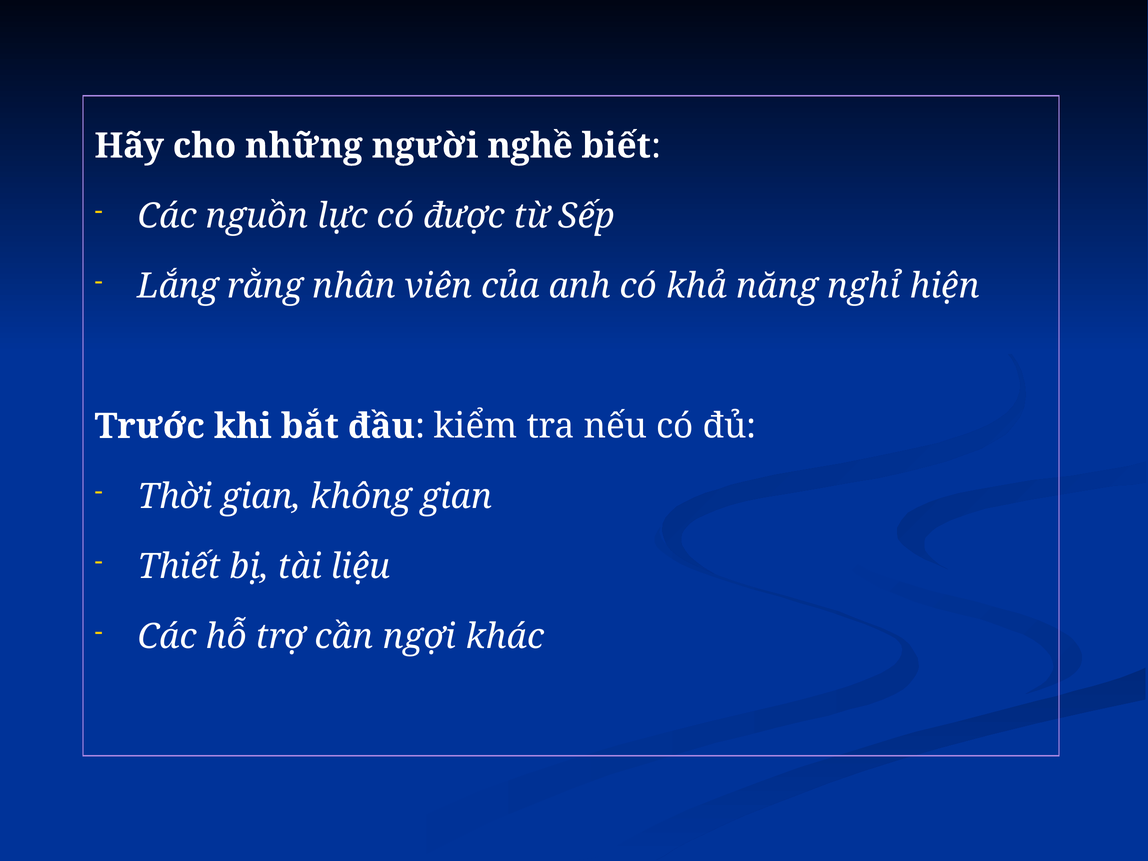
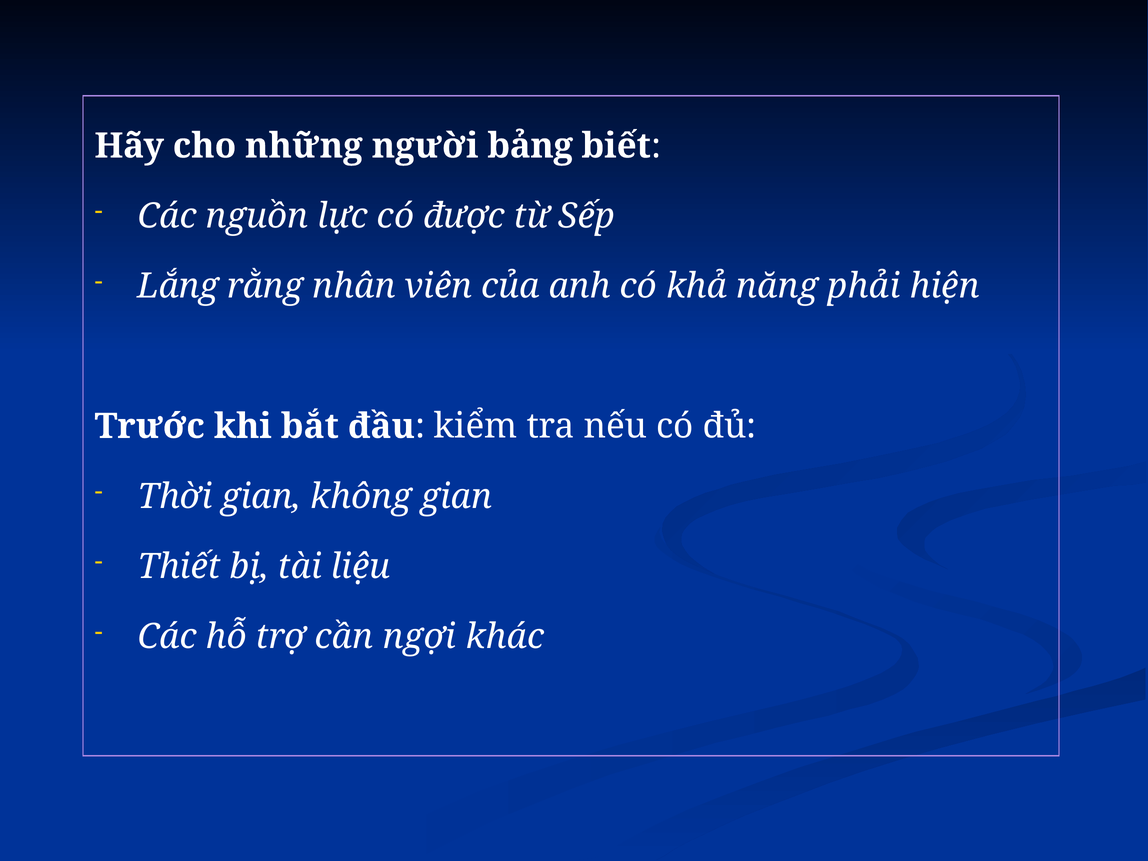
nghề: nghề -> bảng (530, 146)
nghỉ: nghỉ -> phải (864, 286)
